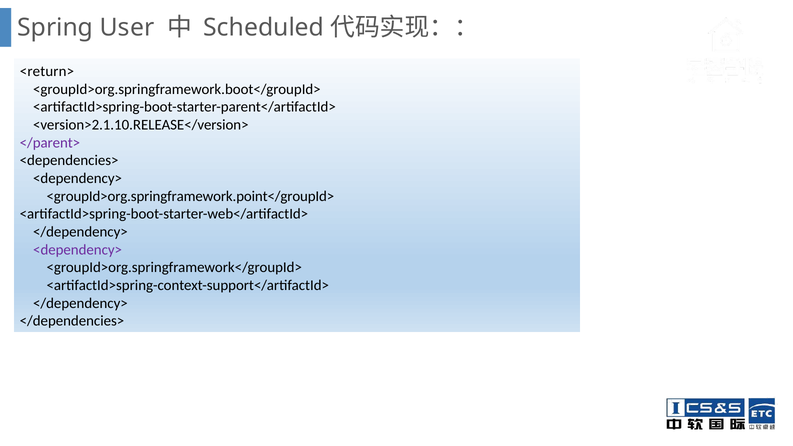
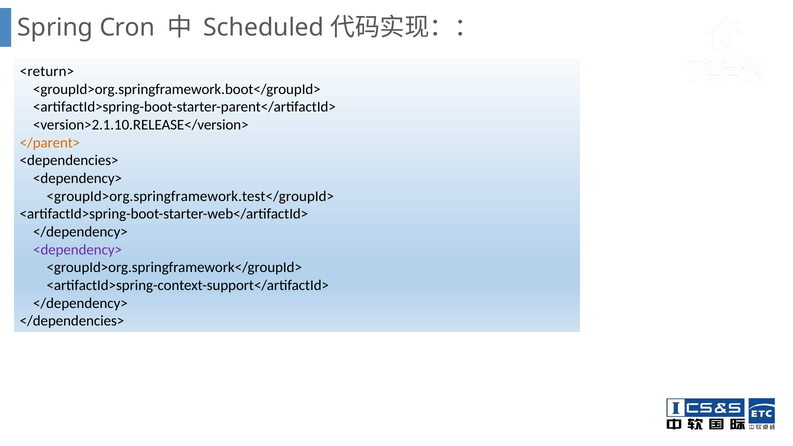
User: User -> Cron (127, 27)
</parent> colour: purple -> orange (50, 143)
<groupId>org.springframework.point</groupId>: <groupId>org.springframework.point</groupId> -> <groupId>org.springframework.test</groupId> (190, 196)
